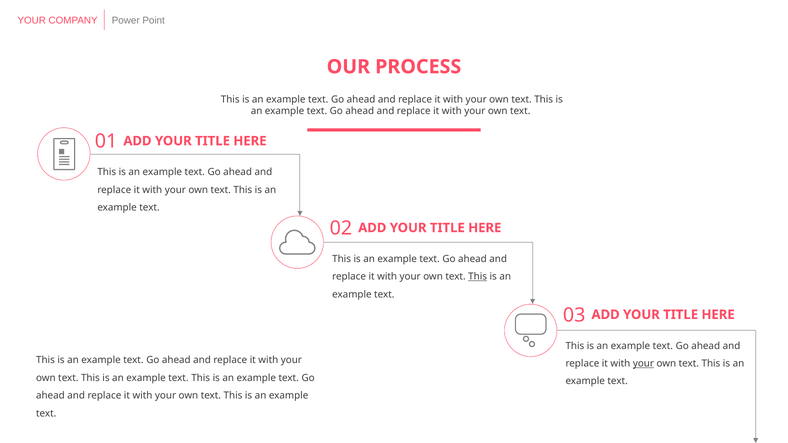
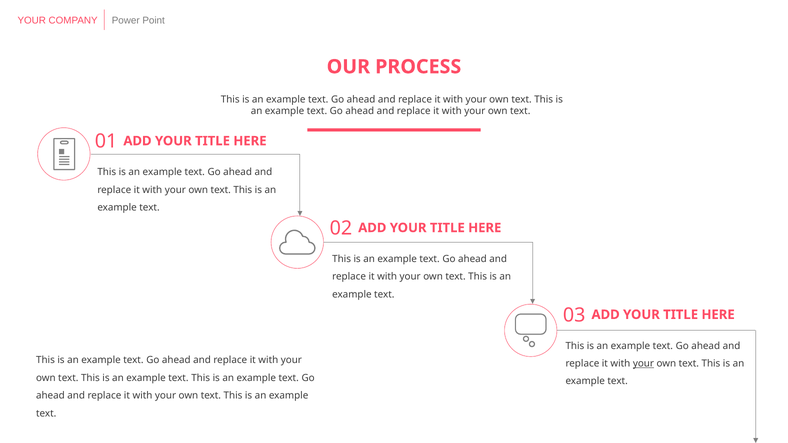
This underline: present -> none (478, 277)
